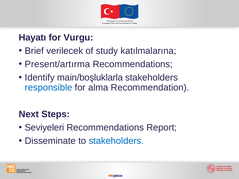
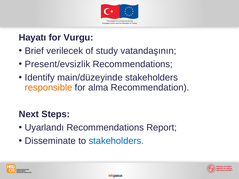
katılmalarına: katılmalarına -> vatandaşının (148, 51)
Present/artırma: Present/artırma -> Present/evsizlik (57, 64)
main/boşluklarla: main/boşluklarla -> main/düzeyinde (90, 78)
responsible colour: blue -> orange (49, 88)
Seviyeleri: Seviyeleri -> Uyarlandı (44, 128)
